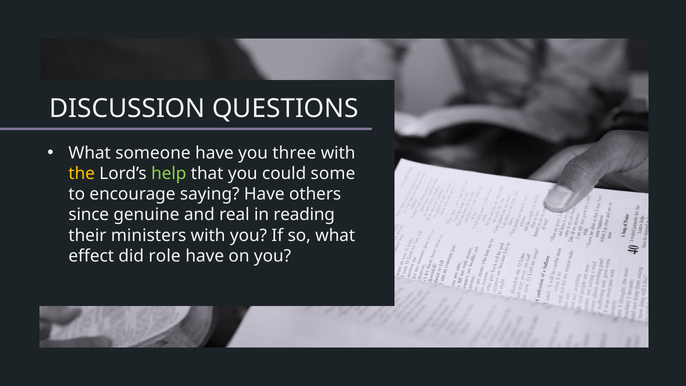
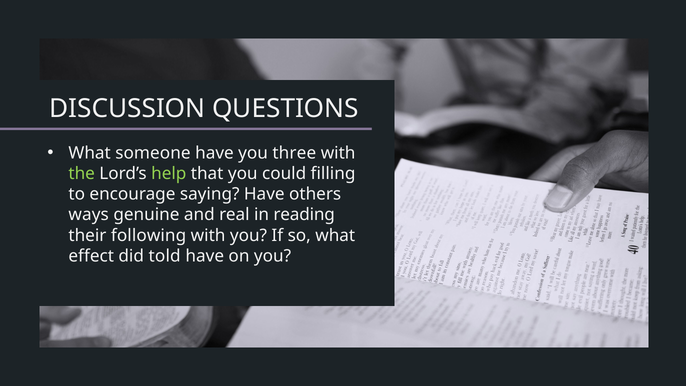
the colour: yellow -> light green (82, 174)
some: some -> filling (333, 174)
since: since -> ways (89, 215)
ministers: ministers -> following (149, 235)
role: role -> told (165, 256)
